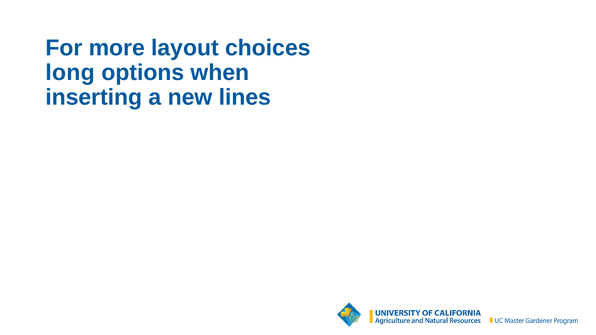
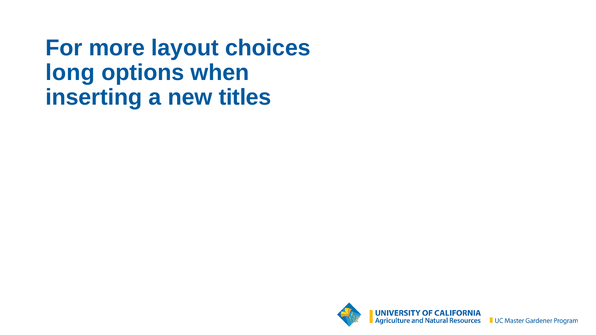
lines: lines -> titles (245, 97)
